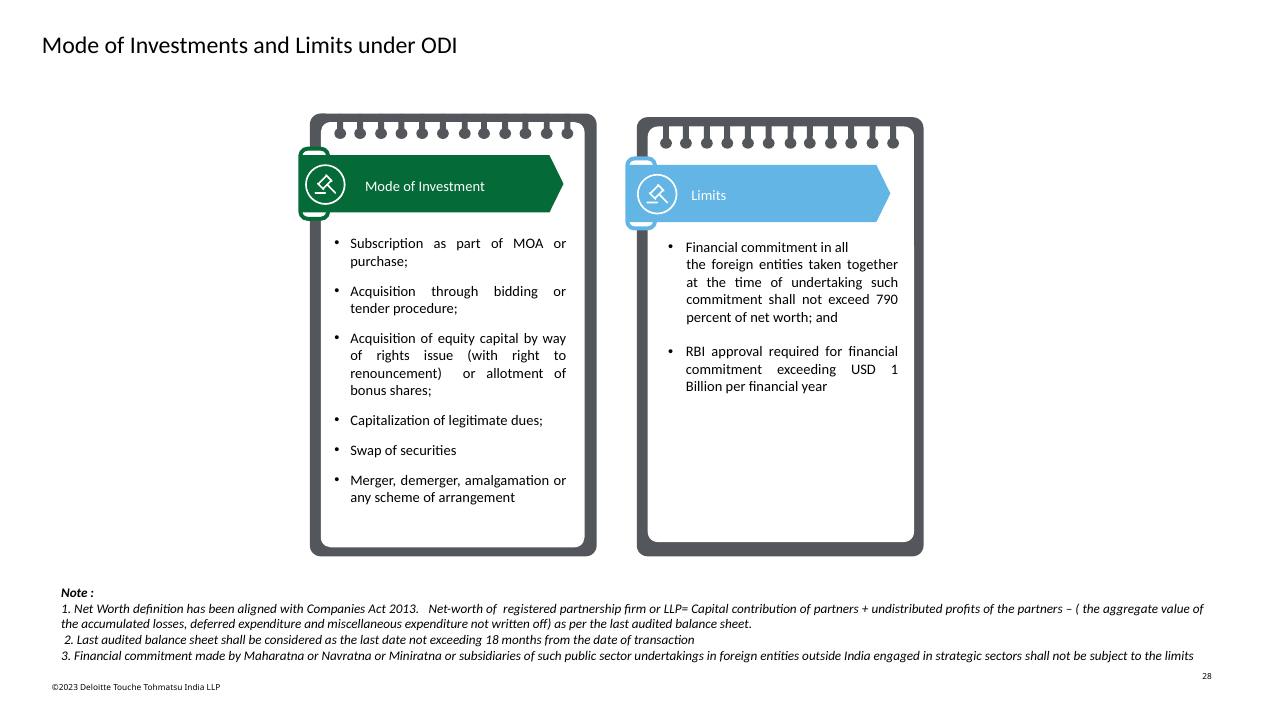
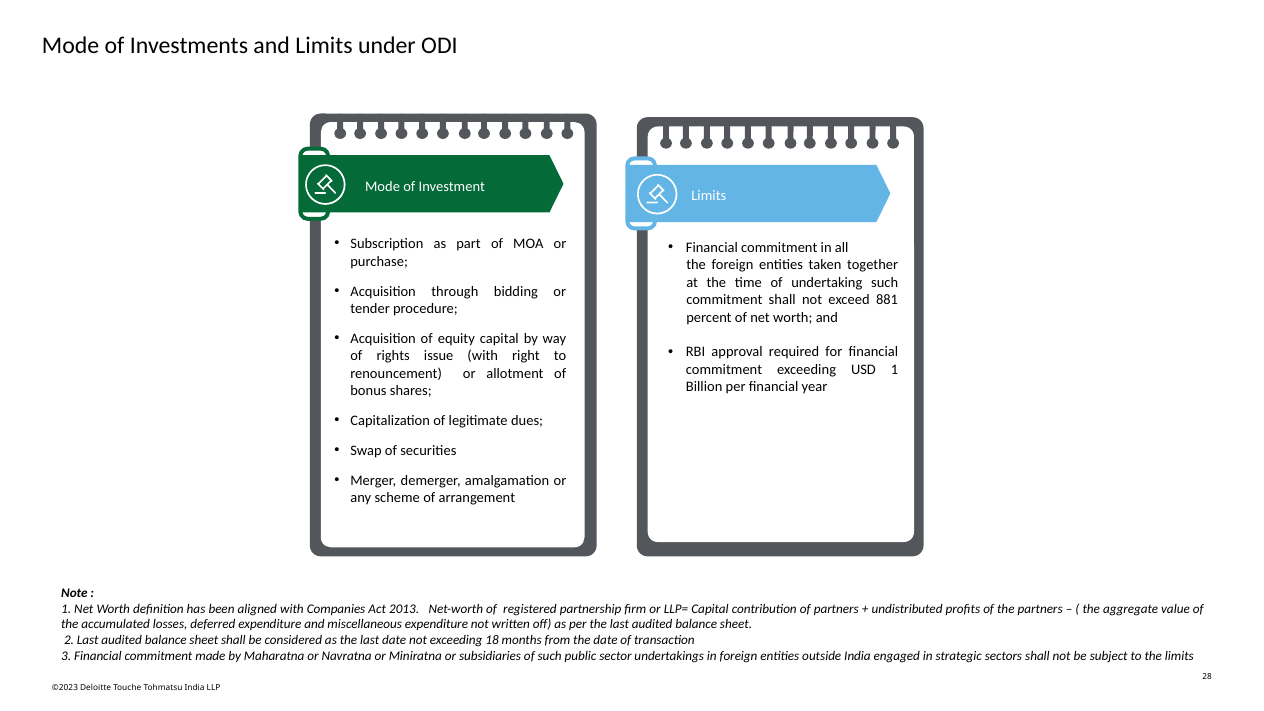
790: 790 -> 881 (887, 300)
